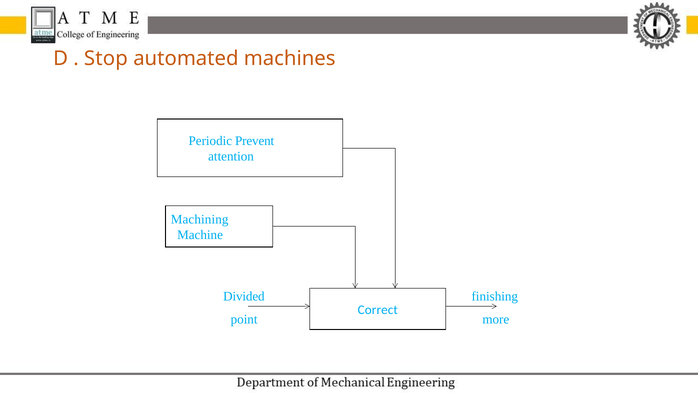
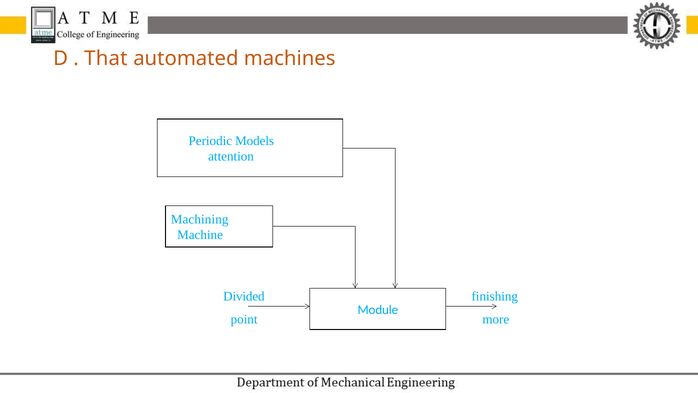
Stop: Stop -> That (106, 59)
Prevent: Prevent -> Models (255, 141)
Correct: Correct -> Module (378, 309)
